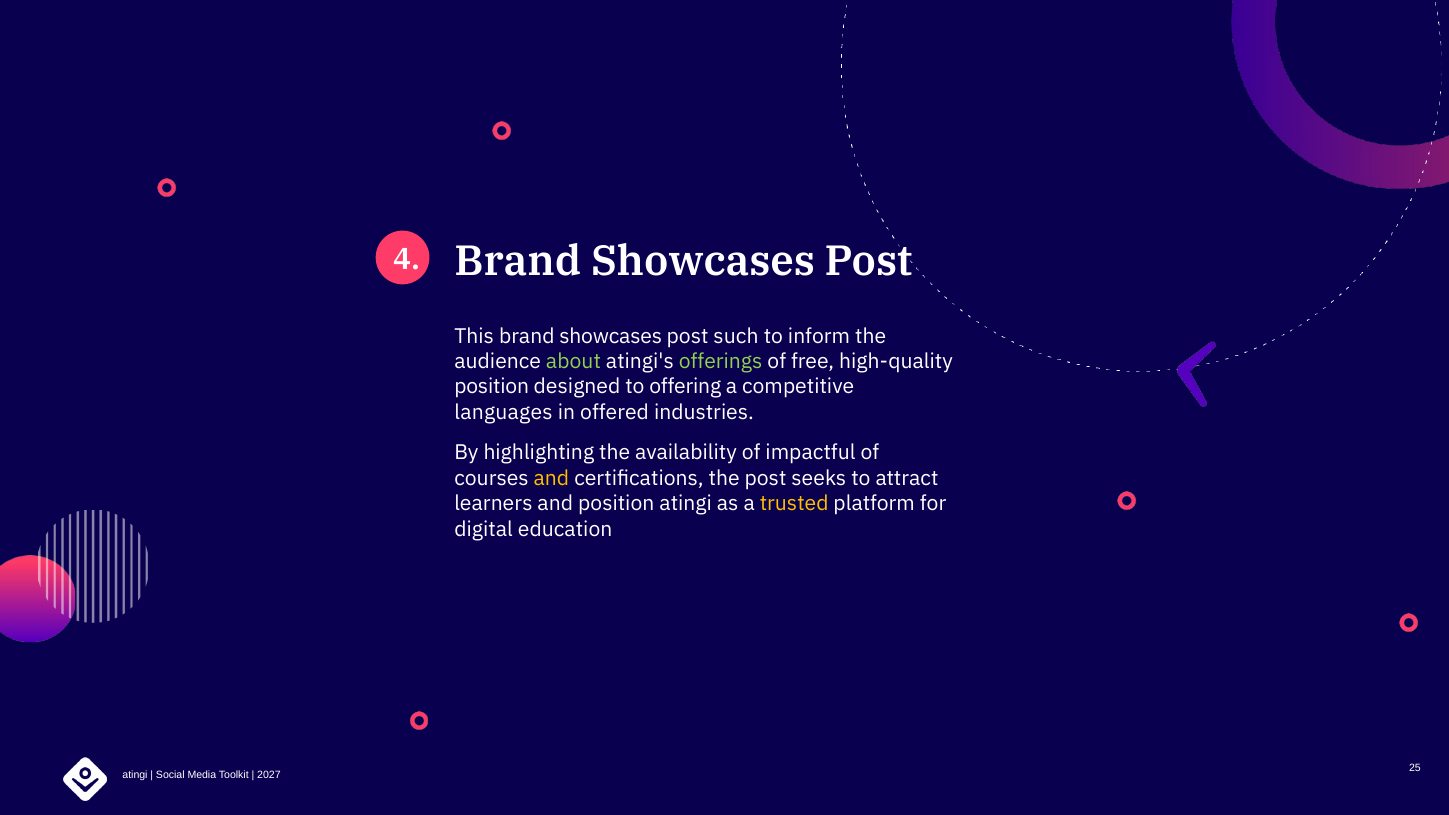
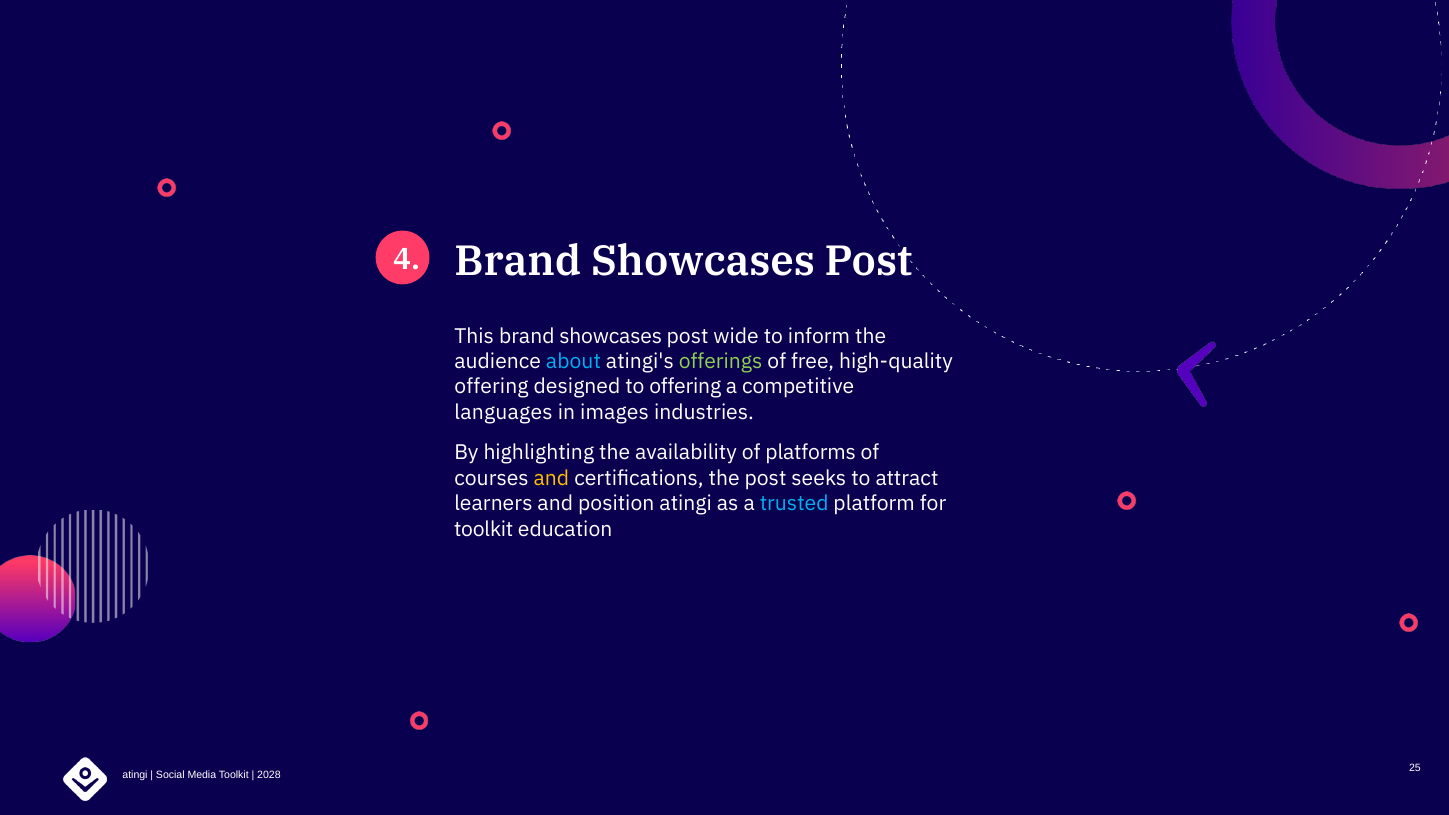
such: such -> wide (736, 336)
about colour: light green -> light blue (573, 362)
position: position -> offering (492, 387)
offered: offered -> images (615, 412)
impactful: impactful -> platforms (811, 453)
trusted colour: yellow -> light blue (794, 504)
digital: digital -> toolkit (484, 529)
2027: 2027 -> 2028 (269, 775)
